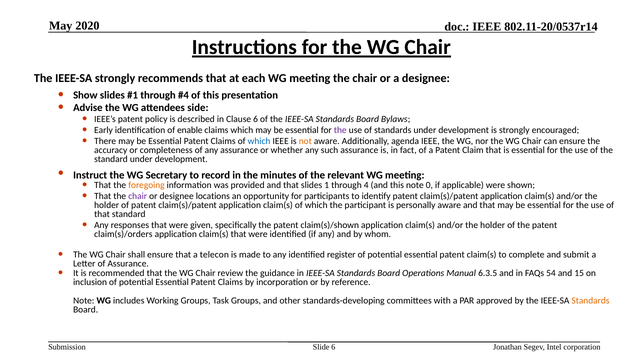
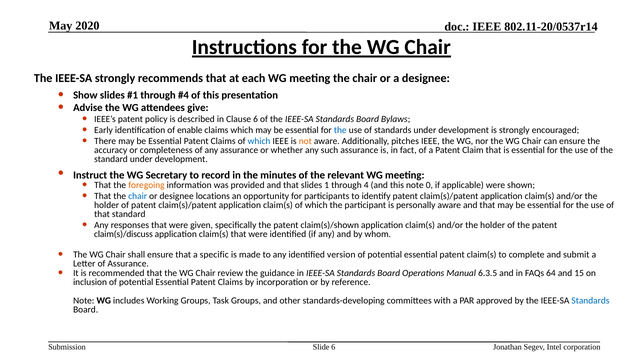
side: side -> give (198, 108)
the colour: purple -> blue (340, 130)
agenda: agenda -> pitches (405, 141)
chair colour: purple -> blue (138, 196)
claim(s)/orders: claim(s)/orders -> claim(s)/discuss (123, 234)
telecon: telecon -> specific (214, 254)
register: register -> version (341, 254)
54: 54 -> 64 (551, 273)
Standards colour: orange -> blue (590, 301)
